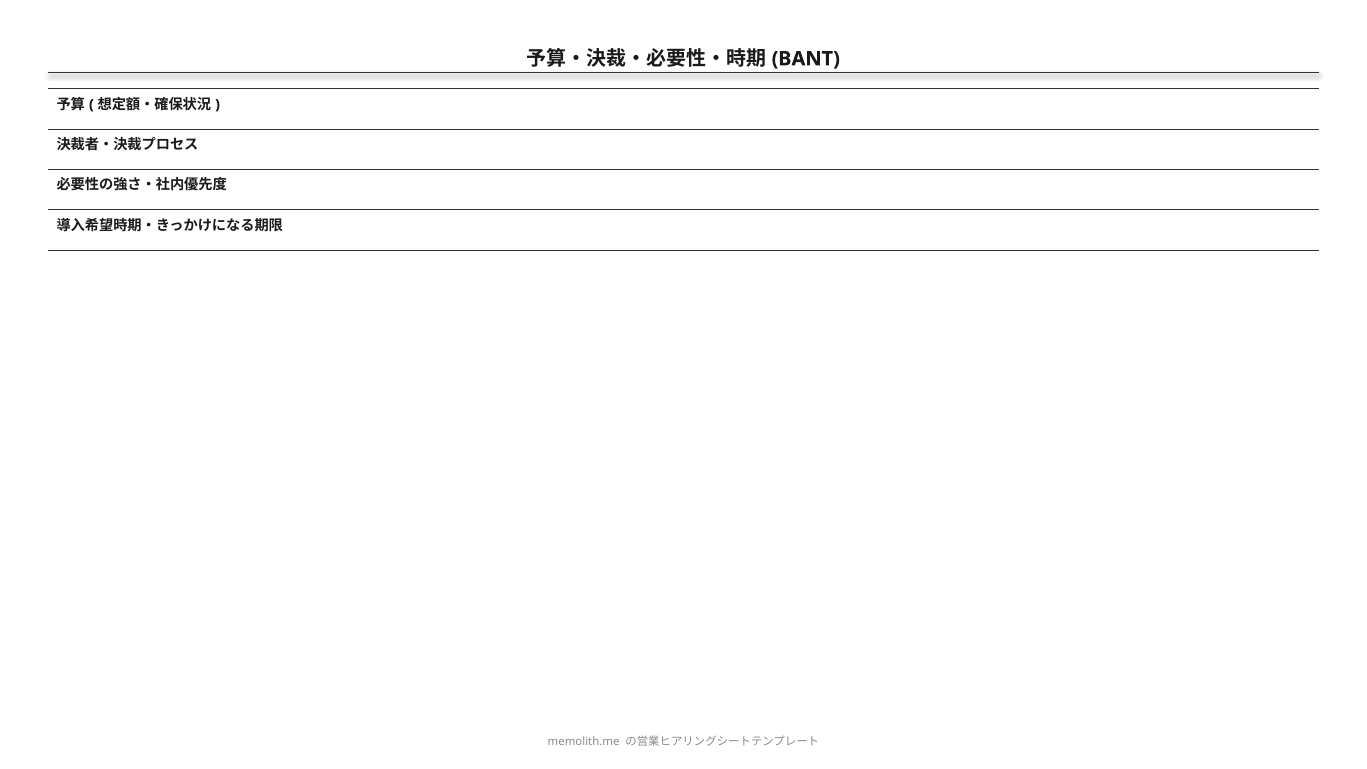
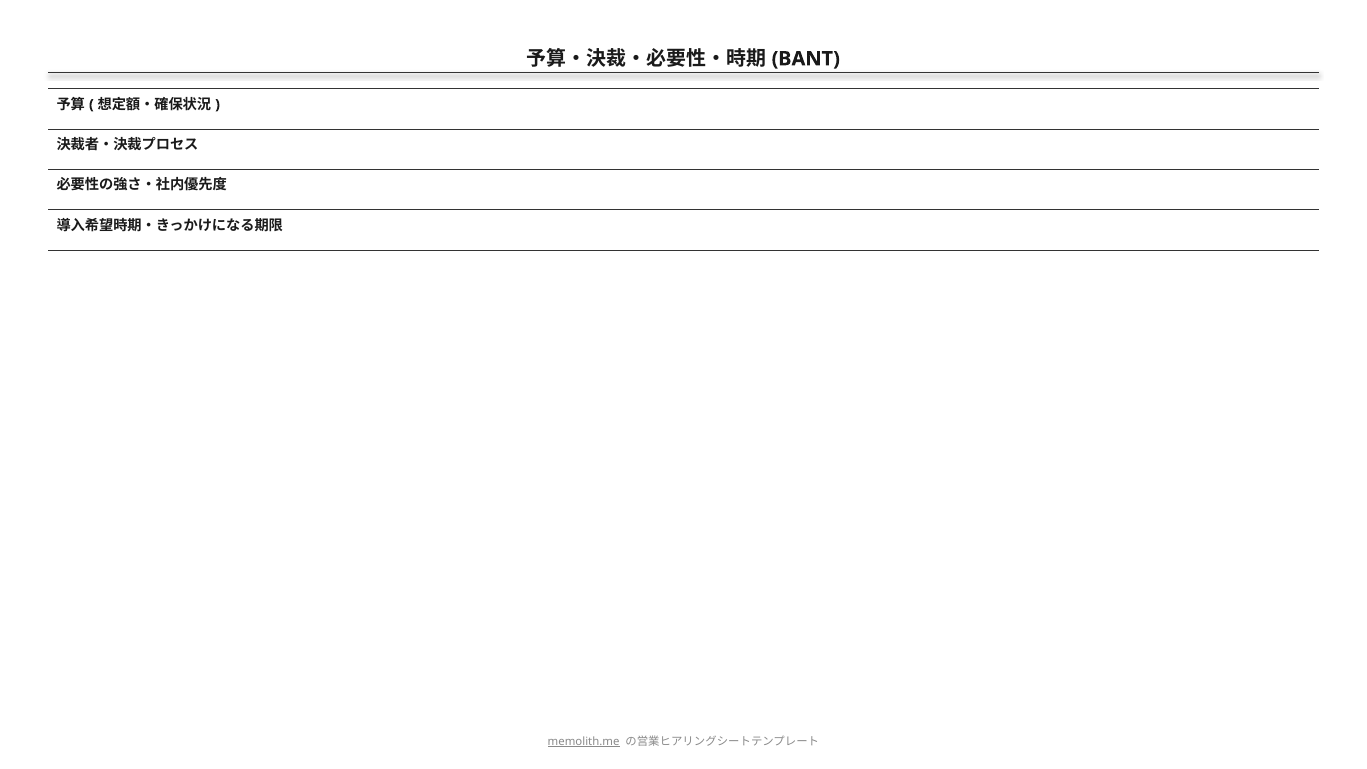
memolith.me underline: none -> present (584, 741)
